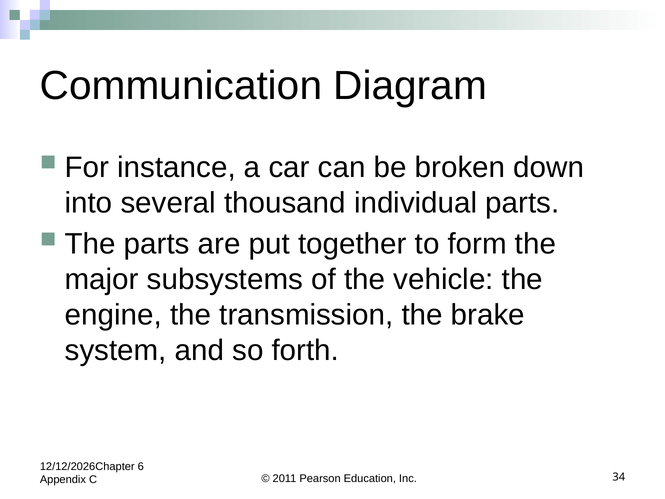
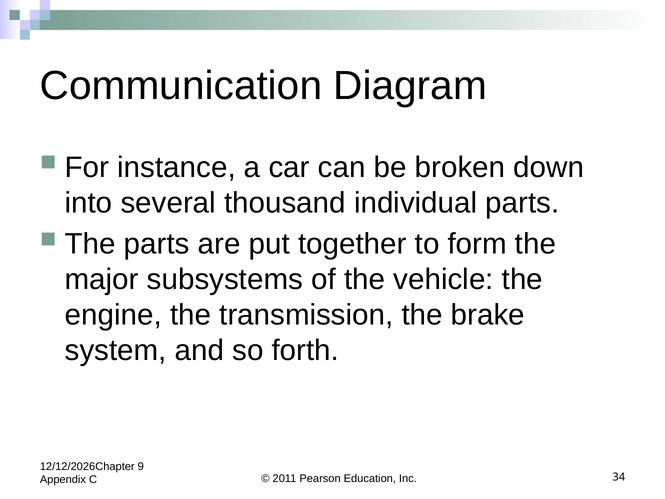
6: 6 -> 9 (141, 466)
